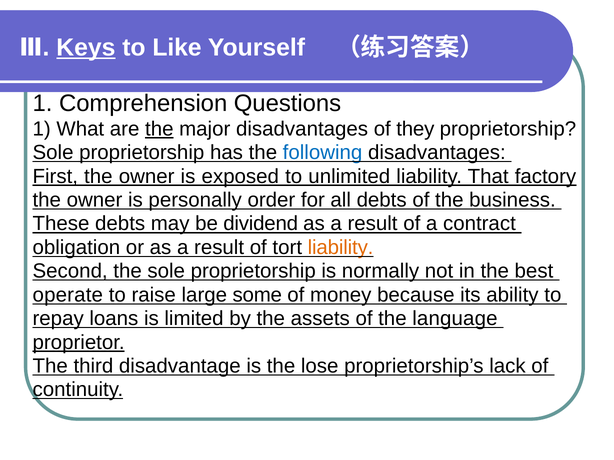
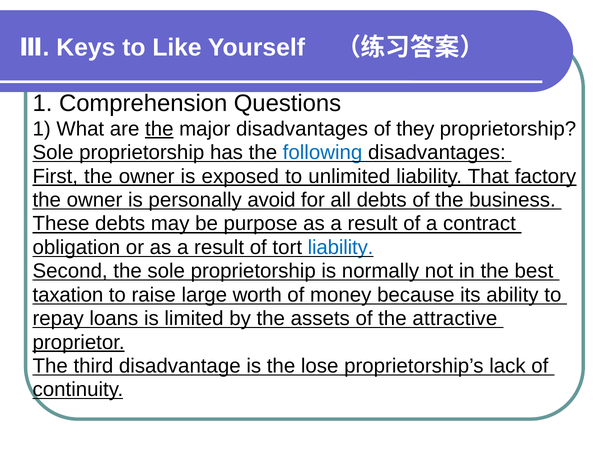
Keys underline: present -> none (86, 48)
order: order -> avoid (271, 200)
dividend: dividend -> purpose (261, 224)
liability colour: orange -> blue (341, 248)
operate: operate -> taxation (68, 295)
some: some -> worth (257, 295)
language: language -> attractive (455, 319)
